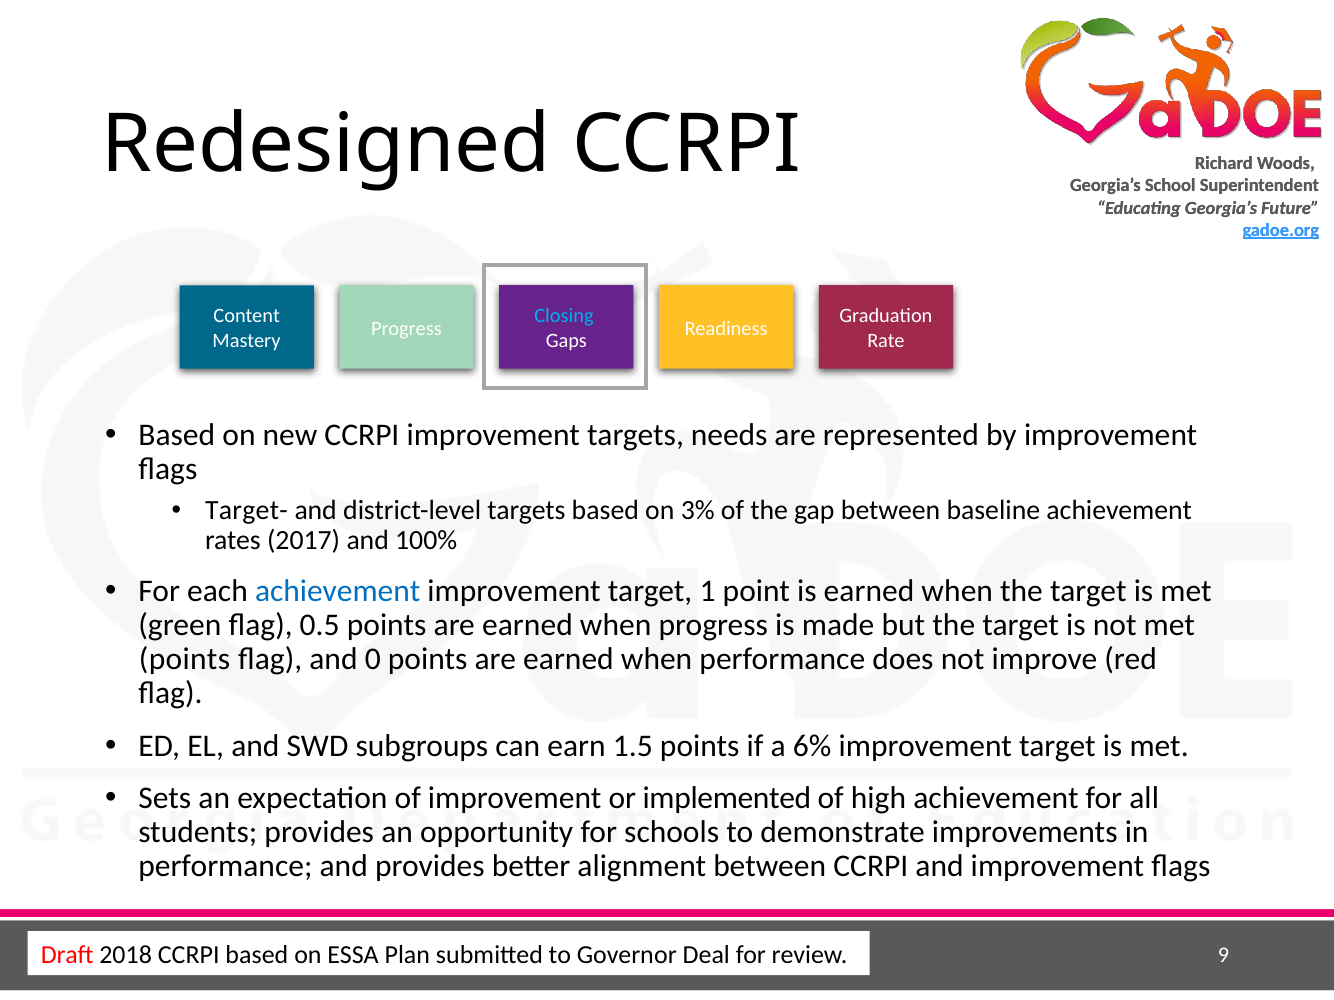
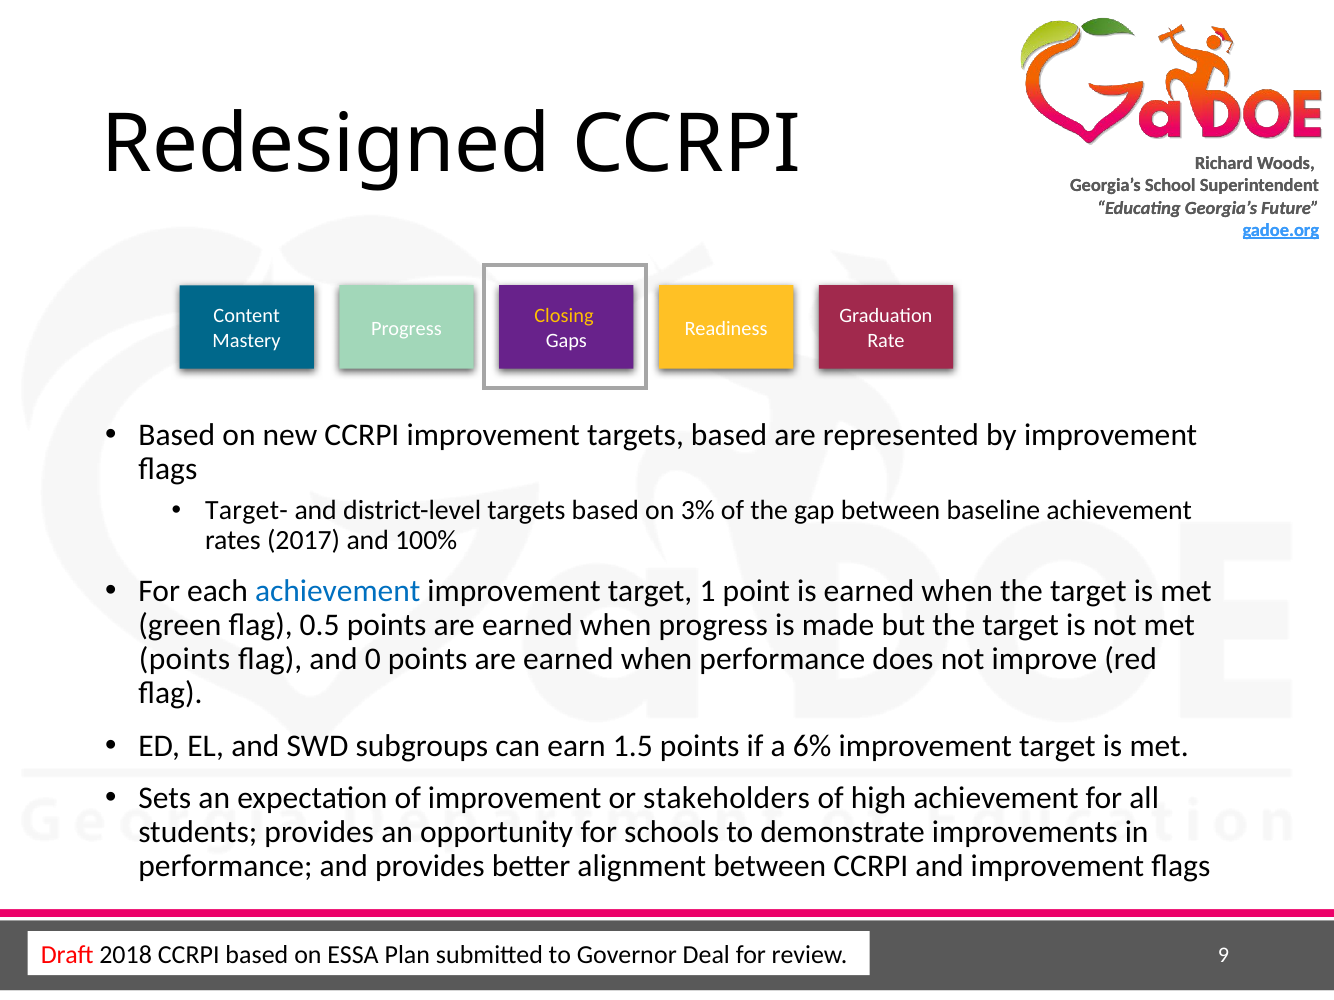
Closing colour: light blue -> yellow (564, 316)
improvement targets needs: needs -> based (729, 436)
implemented: implemented -> stakeholders (727, 799)
